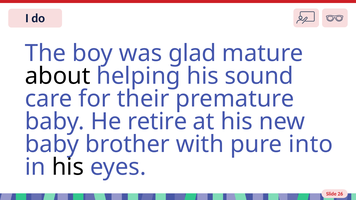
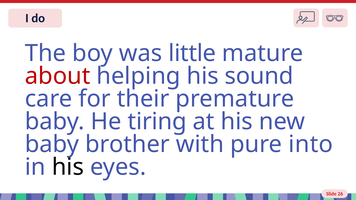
glad: glad -> little (192, 53)
about colour: black -> red (58, 76)
retire: retire -> tiring (157, 122)
